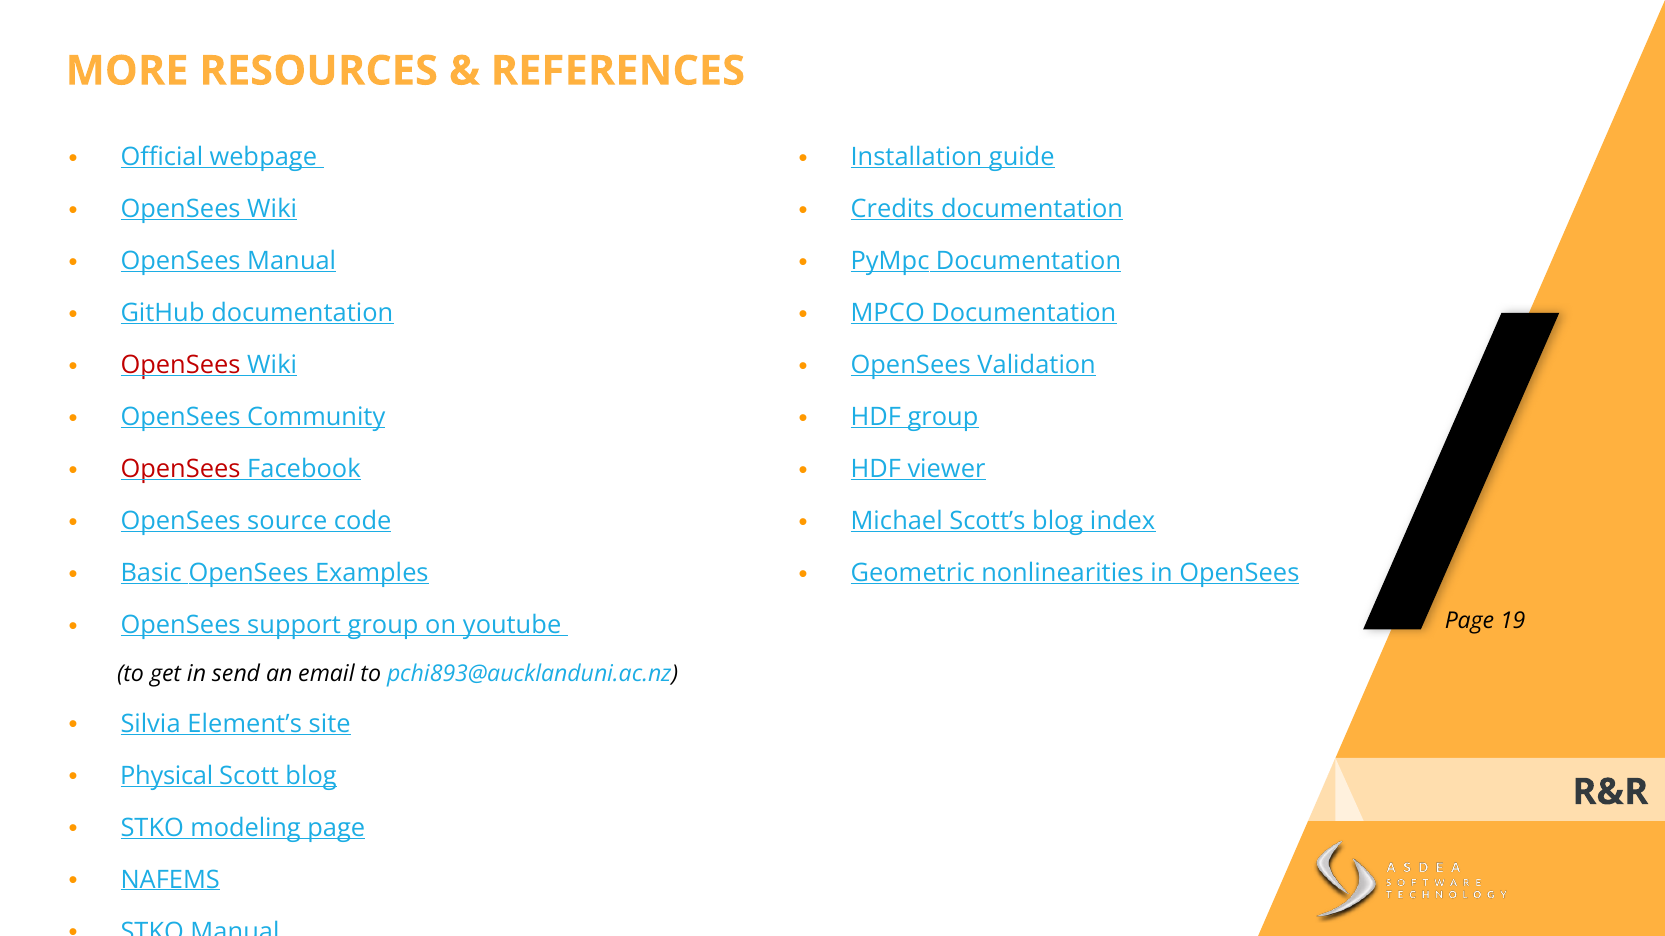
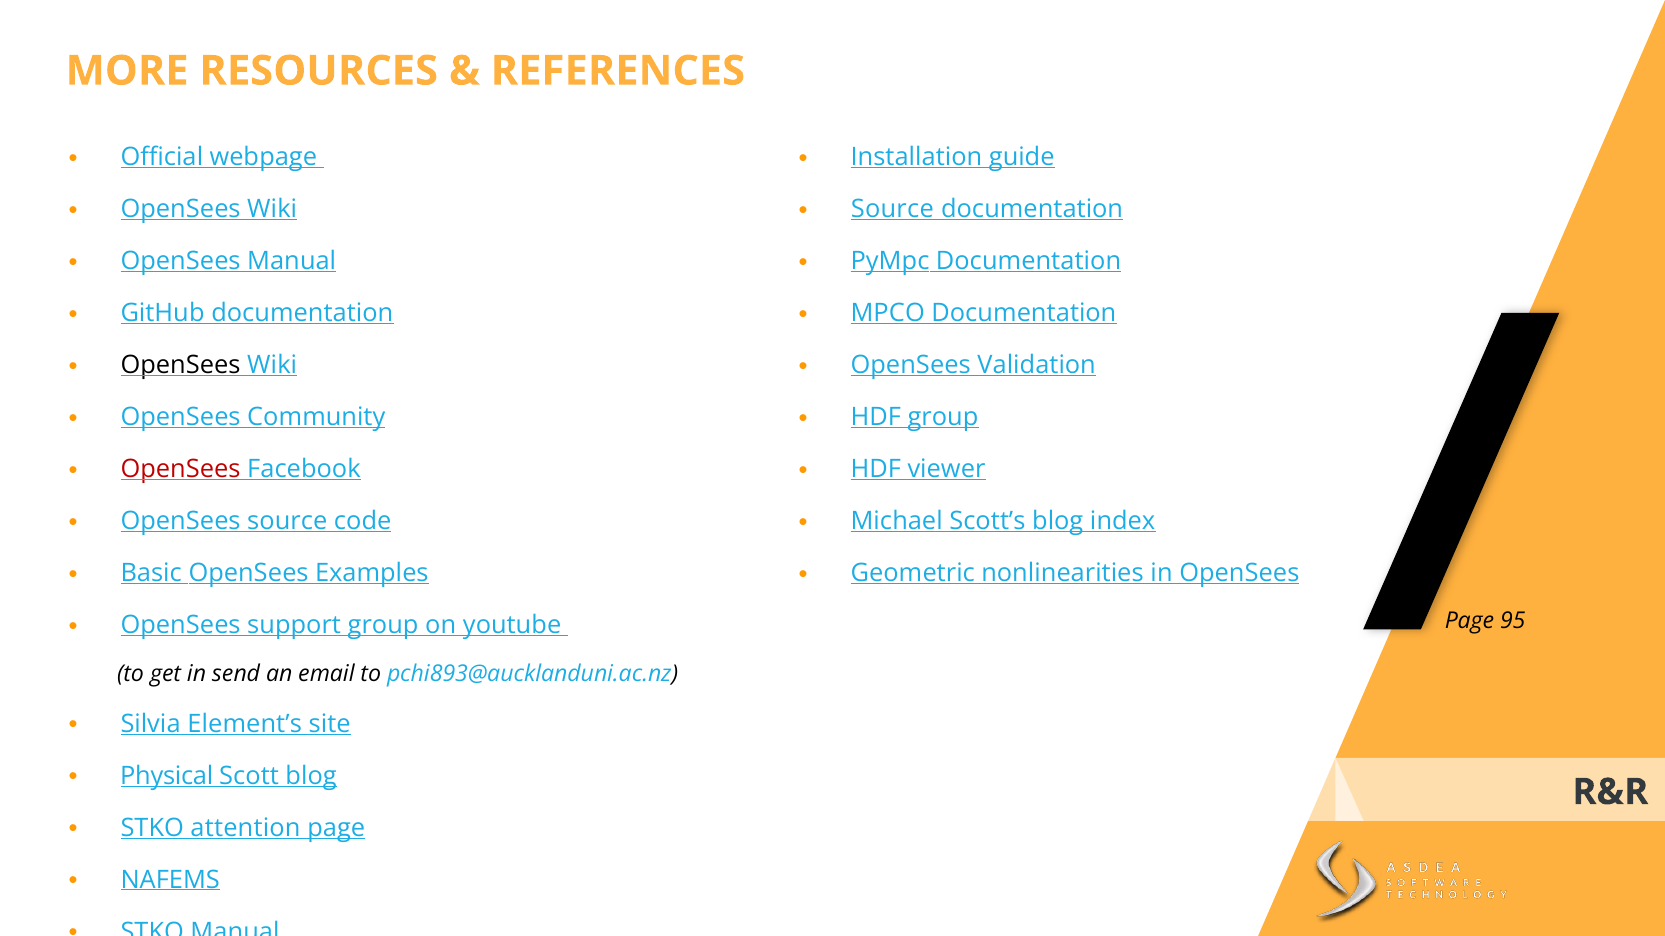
Credits: Credits -> Source (892, 210)
OpenSees colour: red -> black (181, 366)
19: 19 -> 95 (1513, 622)
modeling: modeling -> attention (245, 828)
